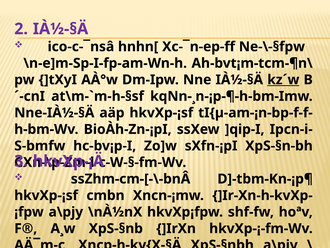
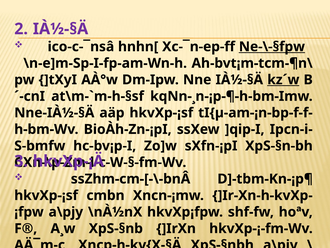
Ne-\-§fpw underline: none -> present (272, 47)
